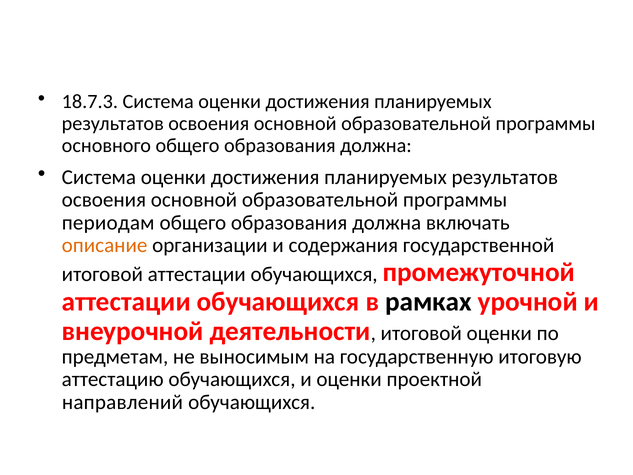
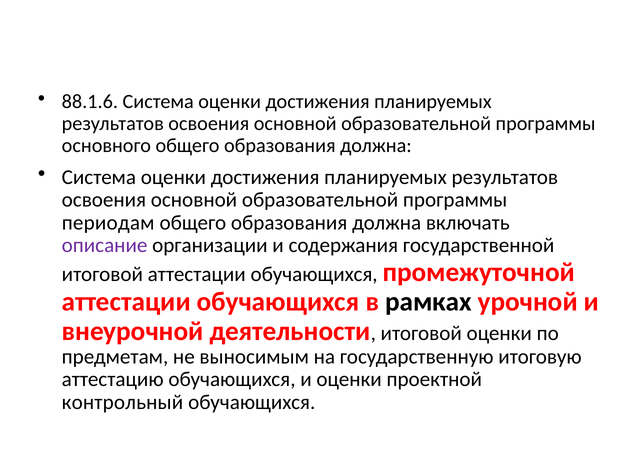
18.7.3: 18.7.3 -> 88.1.6 (90, 102)
описание colour: orange -> purple (105, 245)
направлений: направлений -> контрольный (122, 402)
